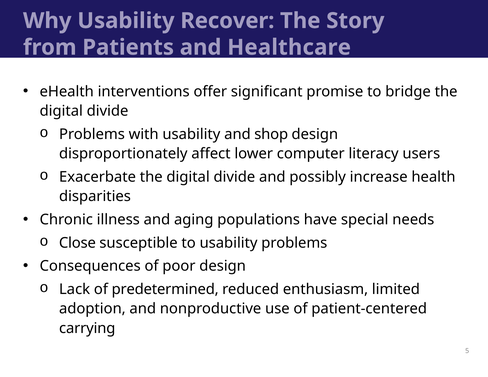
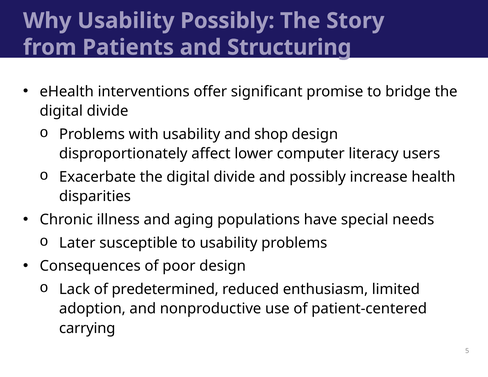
Usability Recover: Recover -> Possibly (227, 21)
Healthcare: Healthcare -> Structuring (289, 47)
Close: Close -> Later (77, 243)
